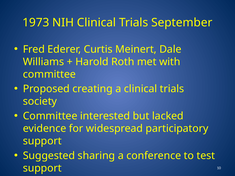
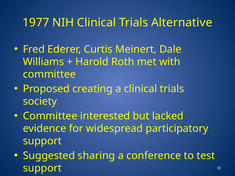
1973: 1973 -> 1977 (36, 23)
September: September -> Alternative (182, 23)
